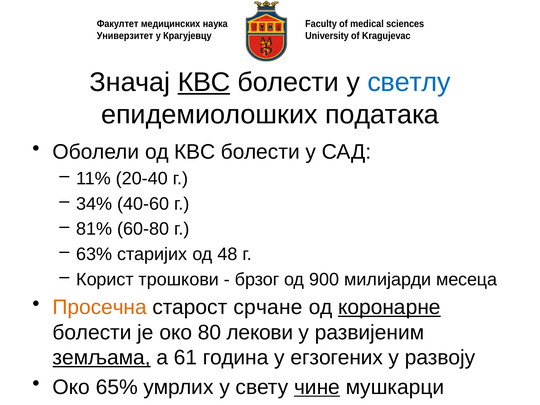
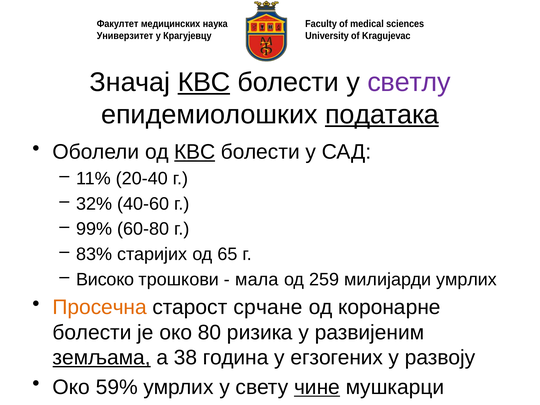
светлу colour: blue -> purple (409, 82)
података underline: none -> present (382, 115)
КВС underline: none -> present (195, 152)
34%: 34% -> 32% (94, 204)
81%: 81% -> 99% (94, 229)
63%: 63% -> 83% (94, 254)
48: 48 -> 65 (227, 254)
Корист: Корист -> Високо (105, 279)
брзог: брзог -> мала (257, 279)
900: 900 -> 259 (324, 279)
милијарди месеца: месеца -> умрлих (467, 279)
коронарне underline: present -> none (389, 307)
лекови: лекови -> ризика (260, 332)
61: 61 -> 38 (186, 358)
65%: 65% -> 59% (117, 387)
